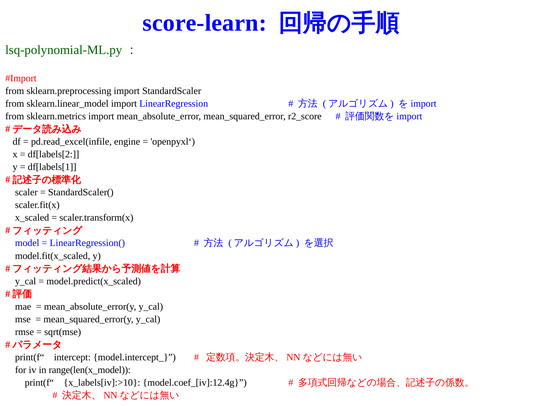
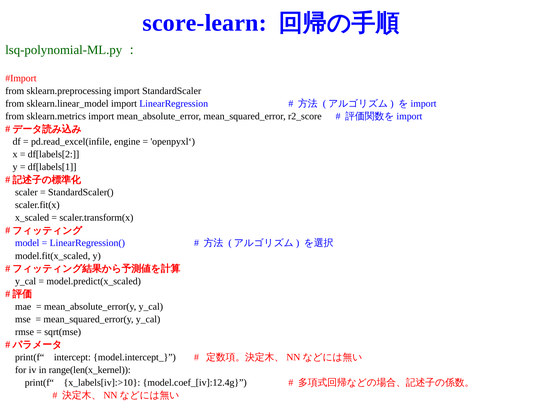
range(len(x_model: range(len(x_model -> range(len(x_kernel (90, 370)
